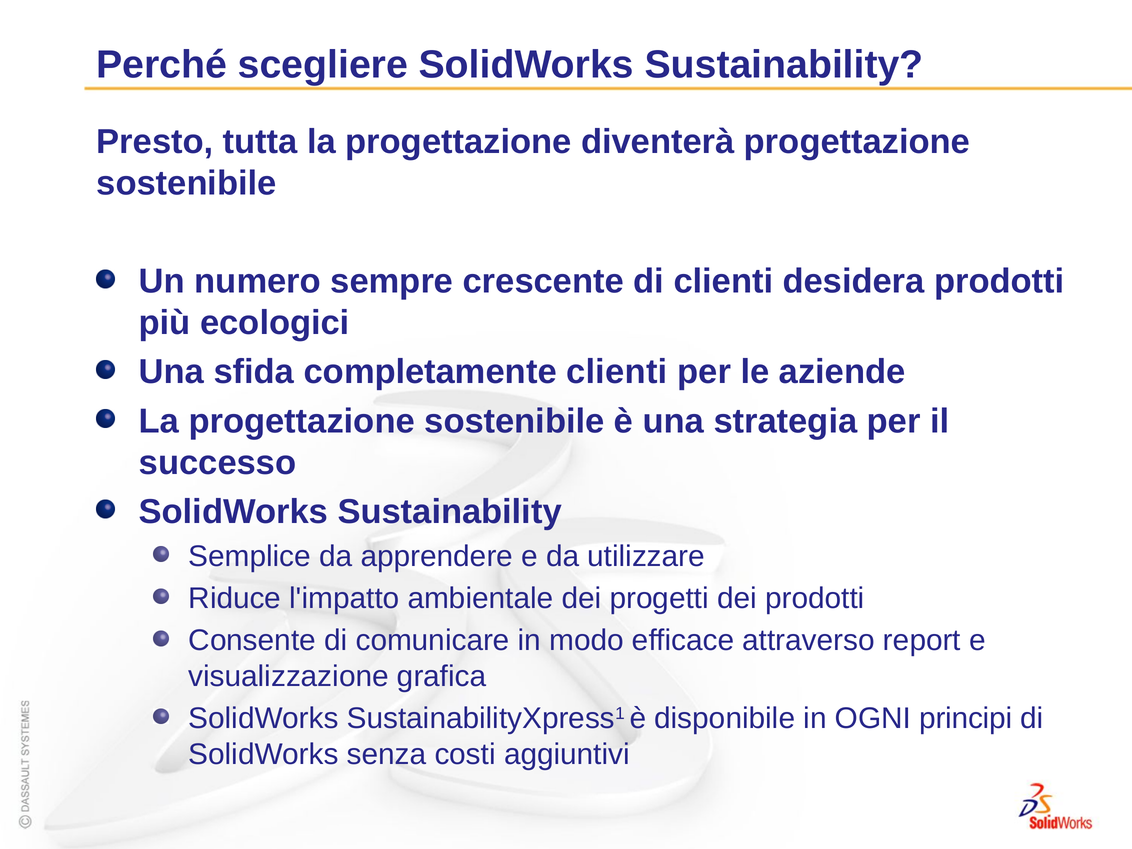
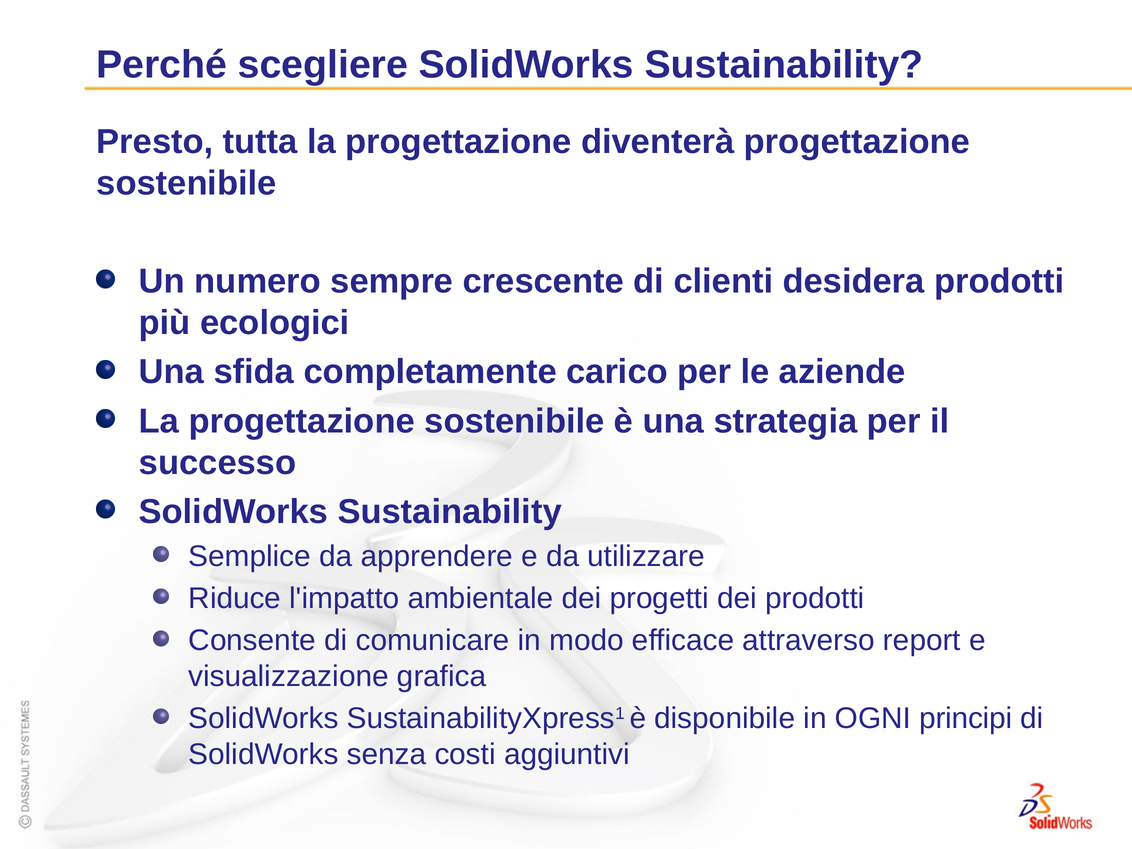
completamente clienti: clienti -> carico (617, 372)
